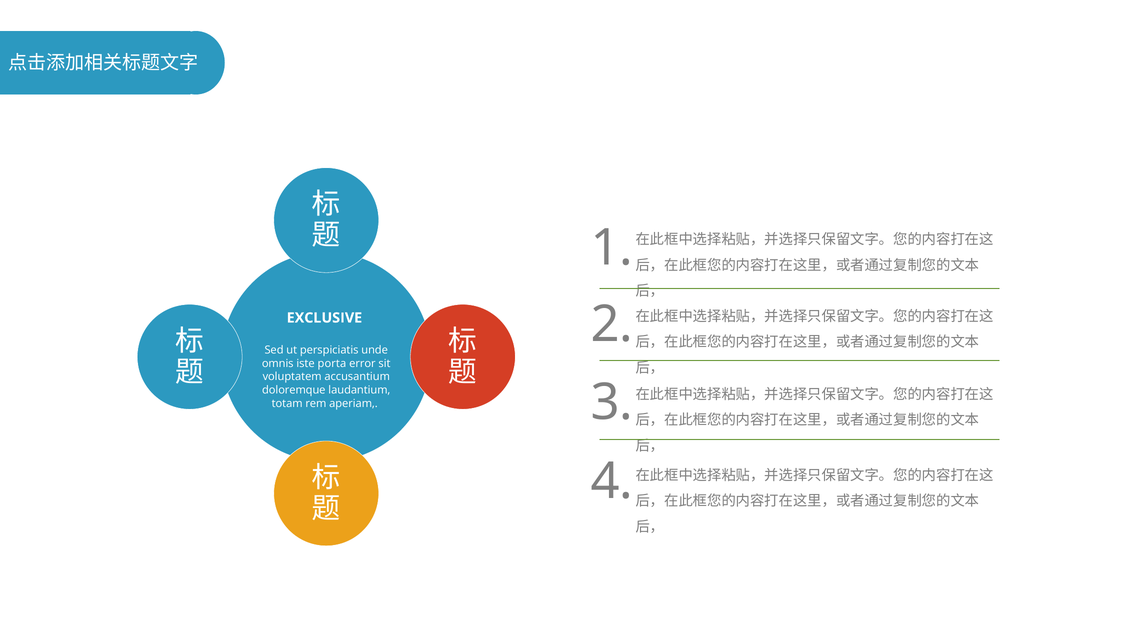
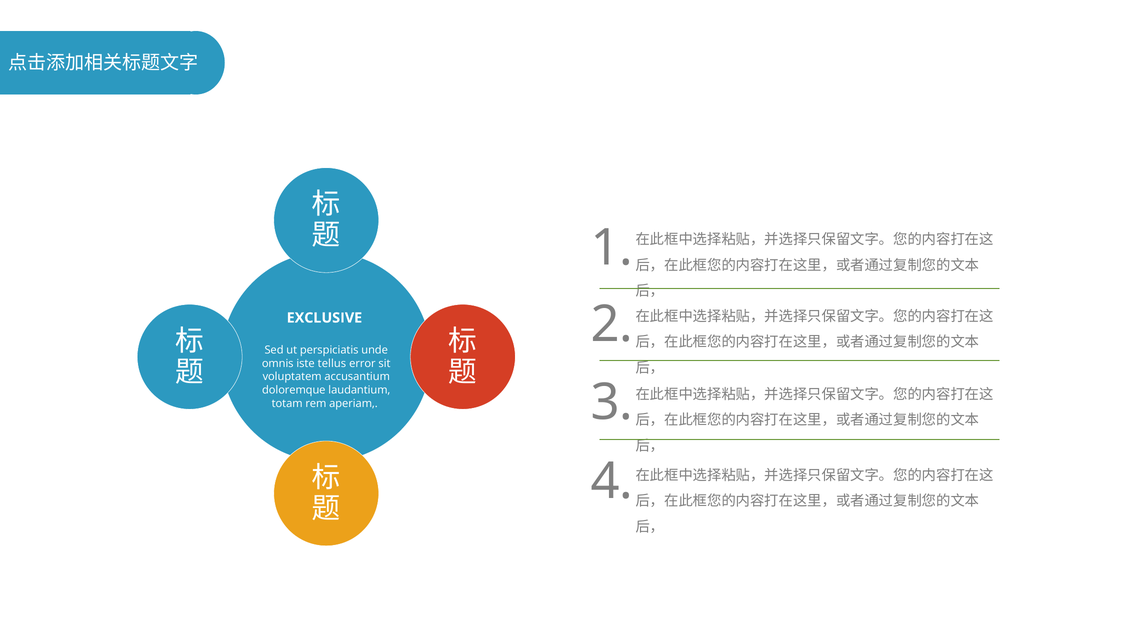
porta: porta -> tellus (332, 363)
